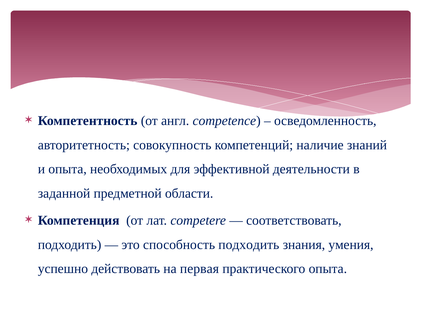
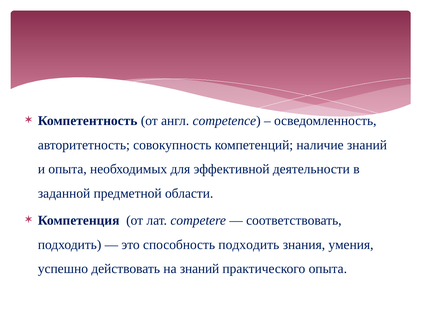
на первая: первая -> знаний (200, 269)
